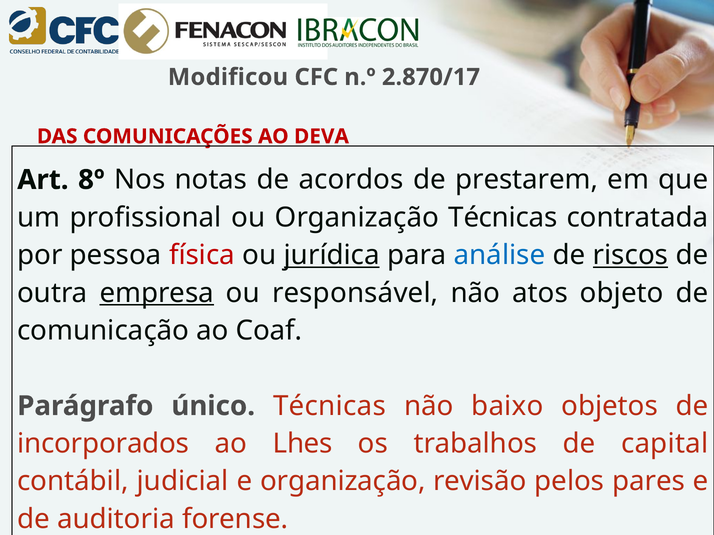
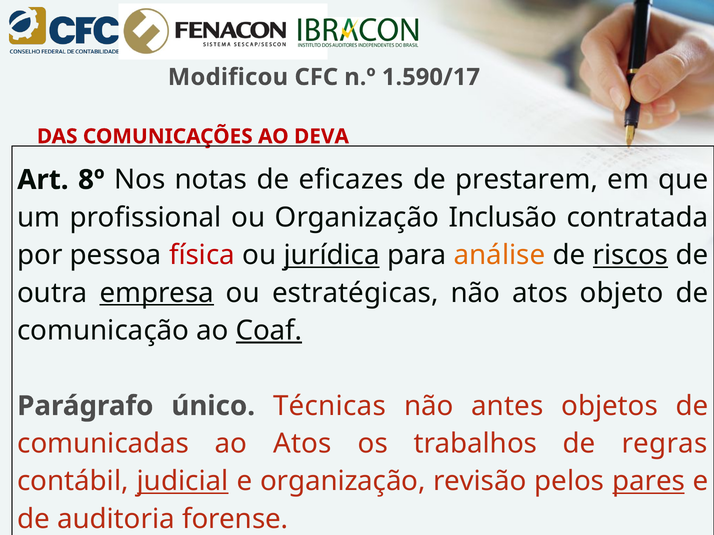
2.870/17: 2.870/17 -> 1.590/17 (431, 77)
acordos: acordos -> eficazes (351, 180)
Organização Técnicas: Técnicas -> Inclusão (503, 218)
análise colour: blue -> orange (499, 255)
responsável: responsável -> estratégicas (355, 293)
Coaf underline: none -> present (269, 331)
baixo: baixo -> antes (507, 406)
incorporados: incorporados -> comunicadas (103, 444)
ao Lhes: Lhes -> Atos (302, 444)
capital: capital -> regras (665, 444)
judicial underline: none -> present (183, 482)
pares underline: none -> present (649, 482)
